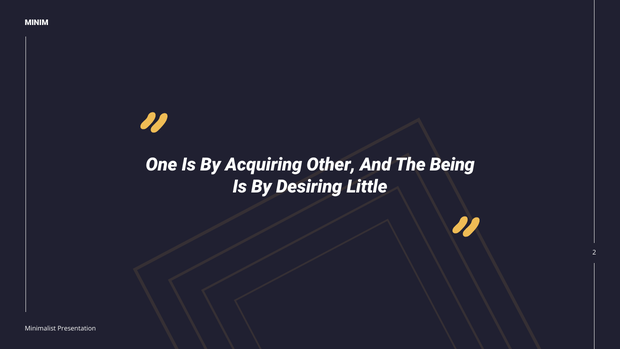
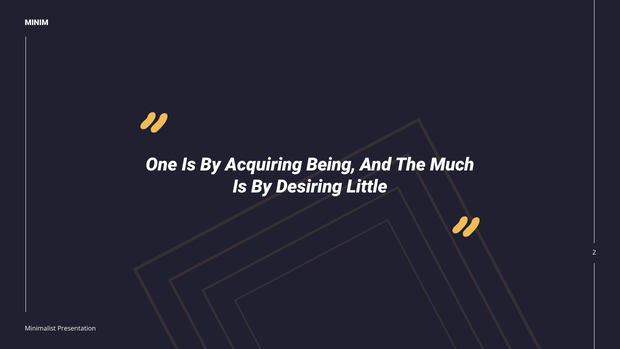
Other: Other -> Being (331, 165)
Being: Being -> Much (452, 165)
